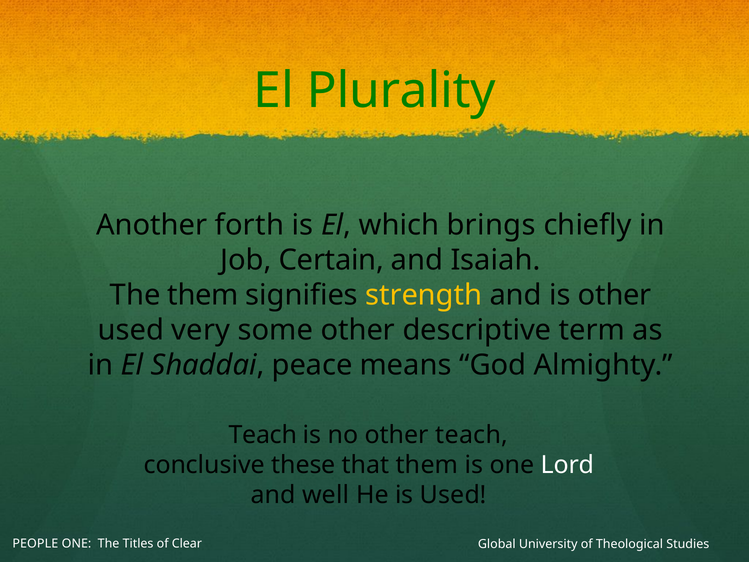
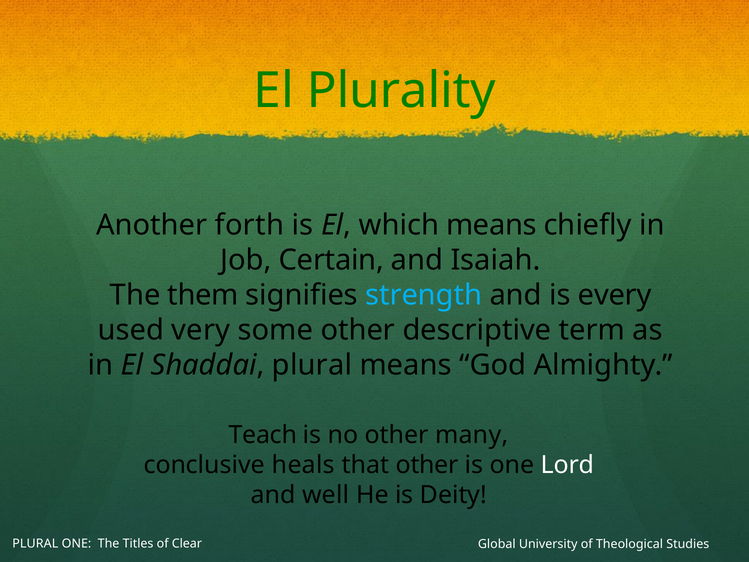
which brings: brings -> means (491, 225)
strength colour: yellow -> light blue (424, 295)
is other: other -> every (615, 295)
Shaddai peace: peace -> plural (312, 365)
other teach: teach -> many (472, 435)
these: these -> heals (303, 465)
that them: them -> other (427, 465)
is Used: Used -> Deity (453, 495)
PEOPLE: PEOPLE -> PLURAL (35, 543)
